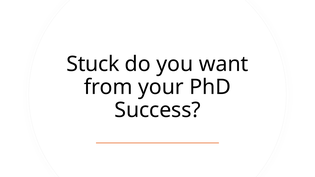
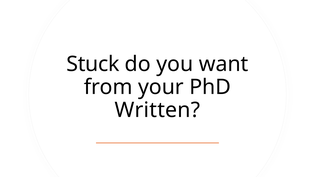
Success: Success -> Written (157, 110)
